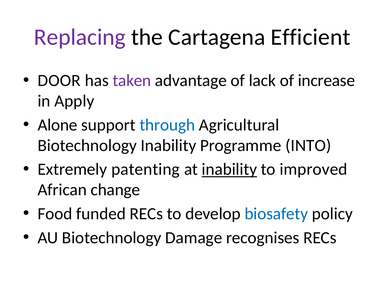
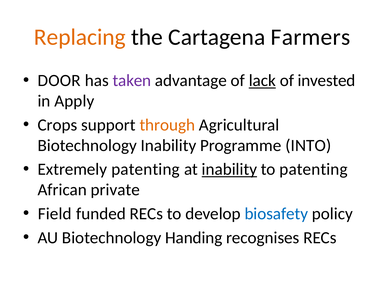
Replacing colour: purple -> orange (80, 37)
Efficient: Efficient -> Farmers (310, 37)
lack underline: none -> present (262, 81)
increase: increase -> invested (327, 81)
Alone: Alone -> Crops (57, 125)
through colour: blue -> orange (167, 125)
to improved: improved -> patenting (314, 170)
change: change -> private (115, 190)
Food: Food -> Field (55, 214)
Damage: Damage -> Handing (194, 238)
